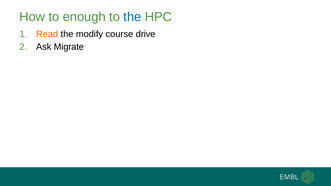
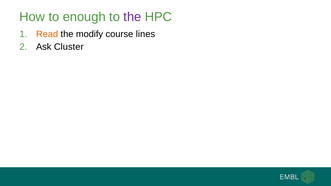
the colour: blue -> purple (132, 17)
drive: drive -> lines (145, 34)
Migrate: Migrate -> Cluster (69, 47)
